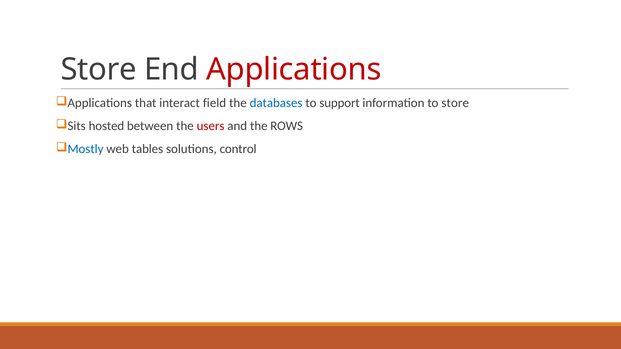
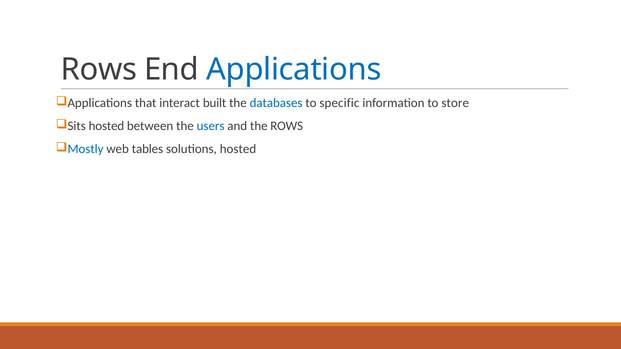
Store: Store -> Rows (99, 70)
Applications colour: red -> blue (294, 70)
field: field -> built (215, 103)
support: support -> specific (339, 103)
users colour: red -> blue (211, 126)
solutions control: control -> hosted (238, 149)
